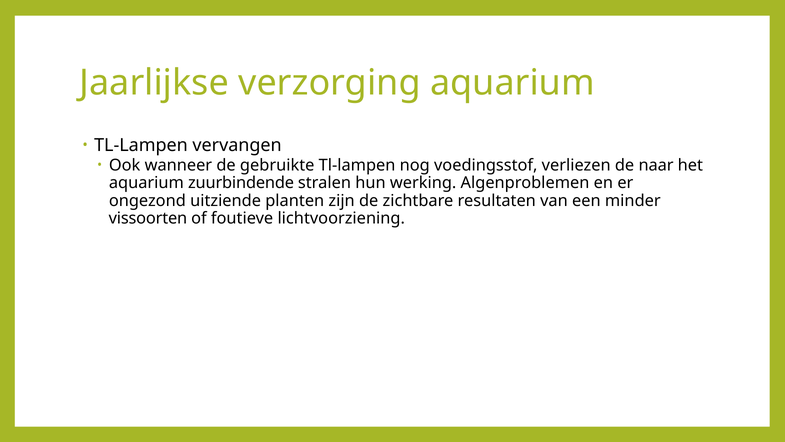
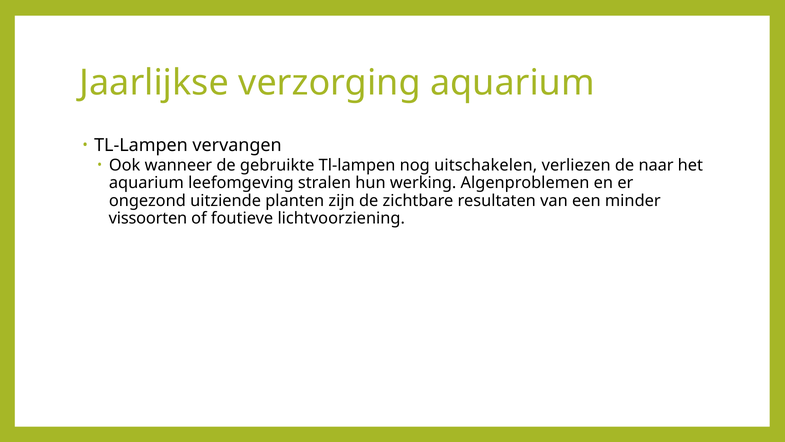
voedingsstof: voedingsstof -> uitschakelen (486, 165)
zuurbindende: zuurbindende -> leefomgeving (241, 183)
